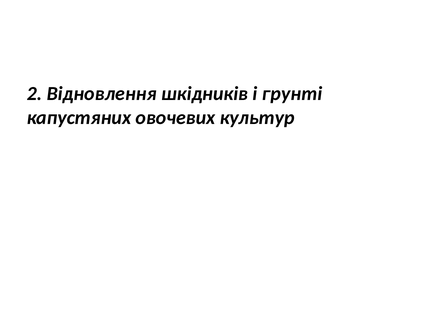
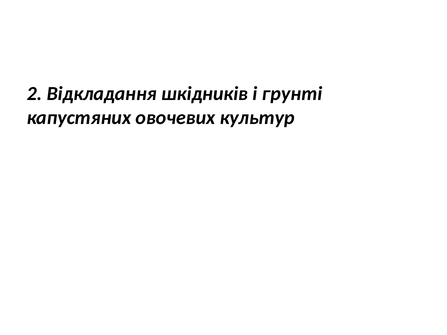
Відновлення: Відновлення -> Відкладання (102, 94)
